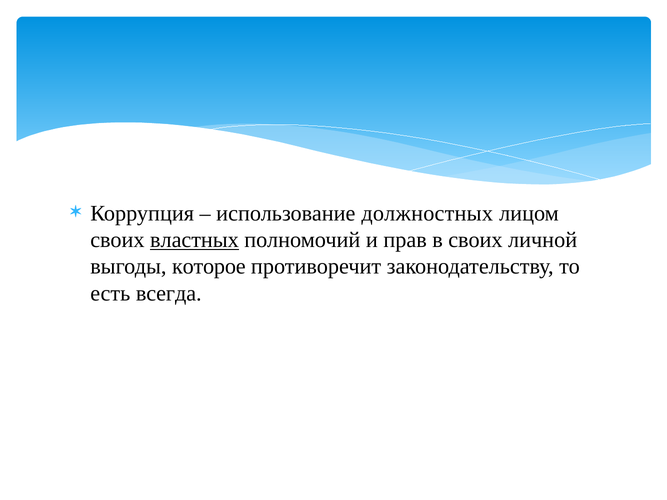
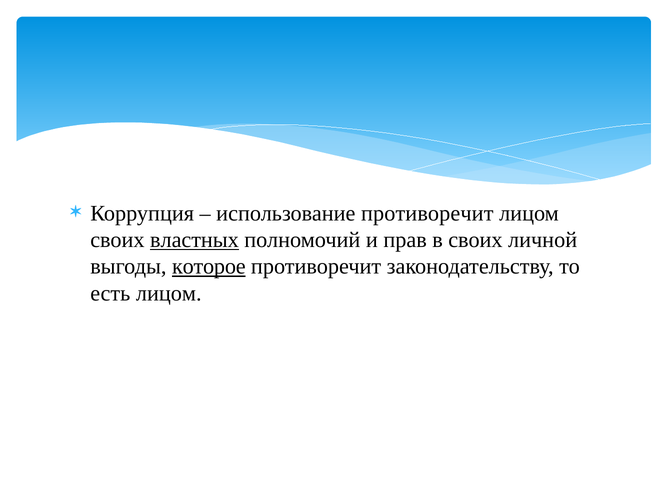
использование должностных: должностных -> противоречит (427, 213)
которое underline: none -> present (209, 267)
есть всегда: всегда -> лицом (169, 293)
